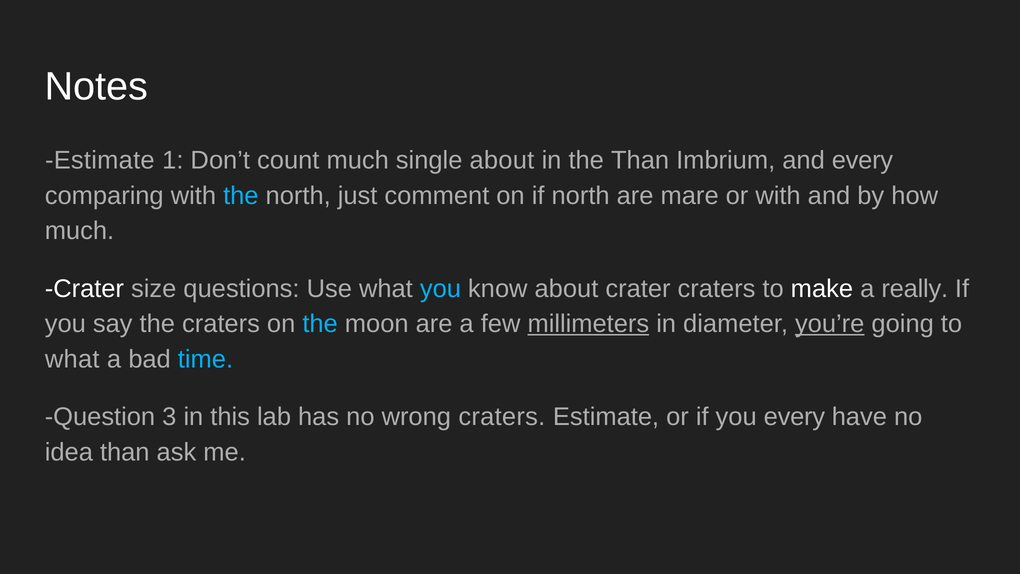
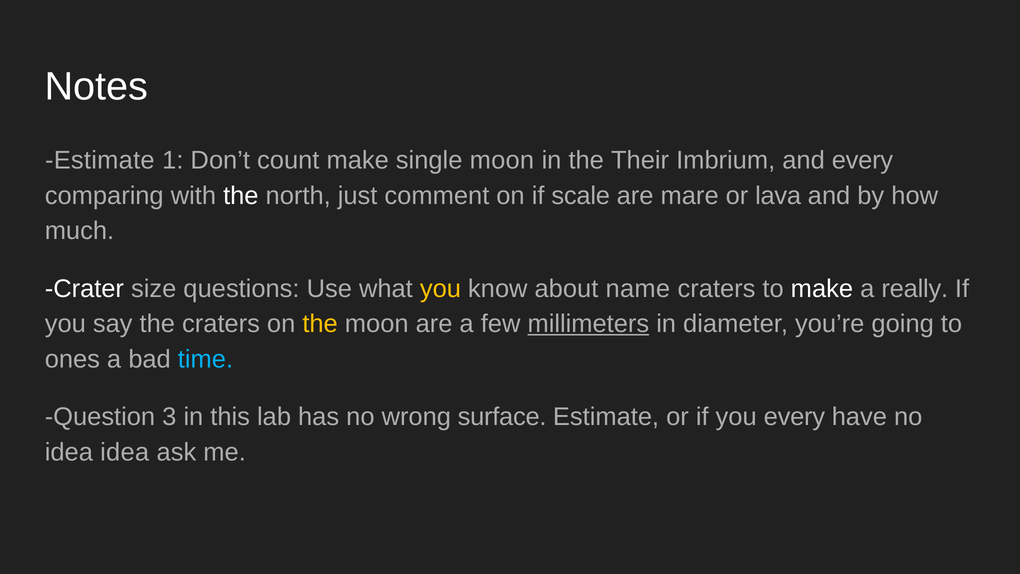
count much: much -> make (358, 160)
single about: about -> moon (502, 160)
the Than: Than -> Their (640, 160)
the colour: light blue -> white (241, 196)
if north: north -> scale (581, 196)
or with: with -> lava (778, 196)
you colour: light blue -> yellow (440, 289)
about crater: crater -> name (638, 289)
the colour: light blue -> yellow (320, 324)
you’re underline: present -> none (830, 324)
what: what -> ones (72, 359)
wrong craters: craters -> surface (502, 417)
idea than: than -> idea (125, 452)
